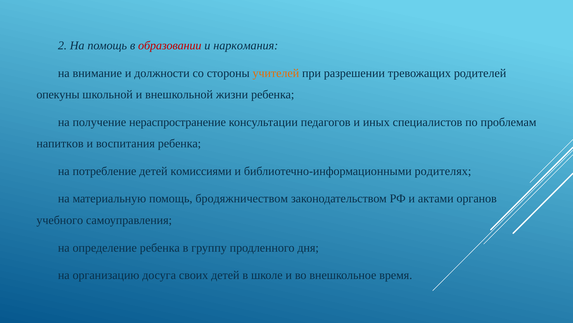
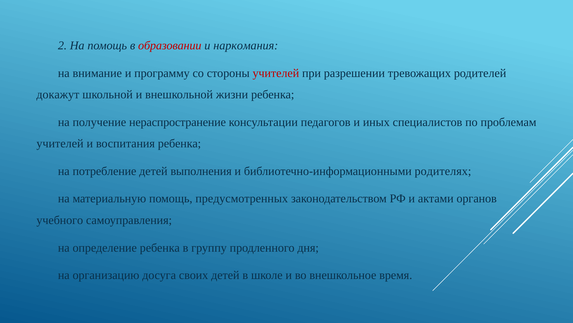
должности: должности -> программу (162, 73)
учителей colour: orange -> red (276, 73)
опекуны: опекуны -> докажут (58, 94)
напитков: напитков -> учителей (60, 143)
комиссиями: комиссиями -> выполнения (201, 171)
бродяжничеством: бродяжничеством -> предусмотренных (242, 198)
